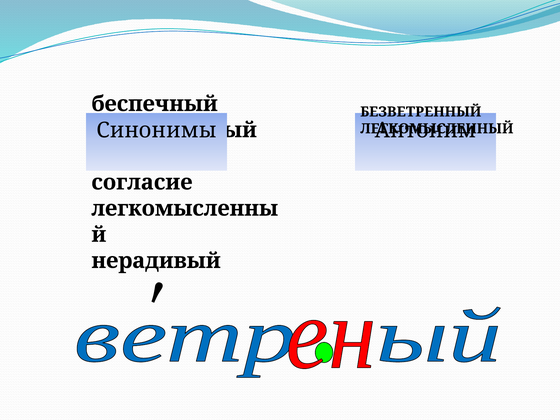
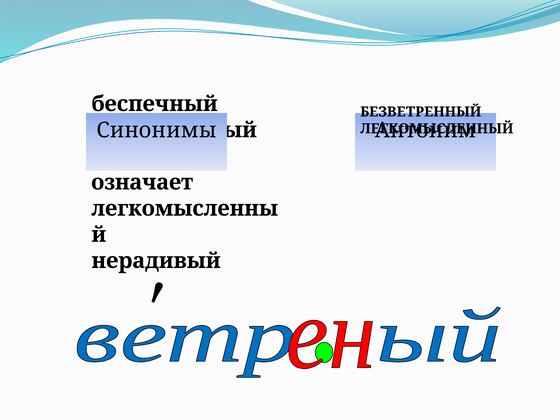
согласие: согласие -> означает (142, 182)
